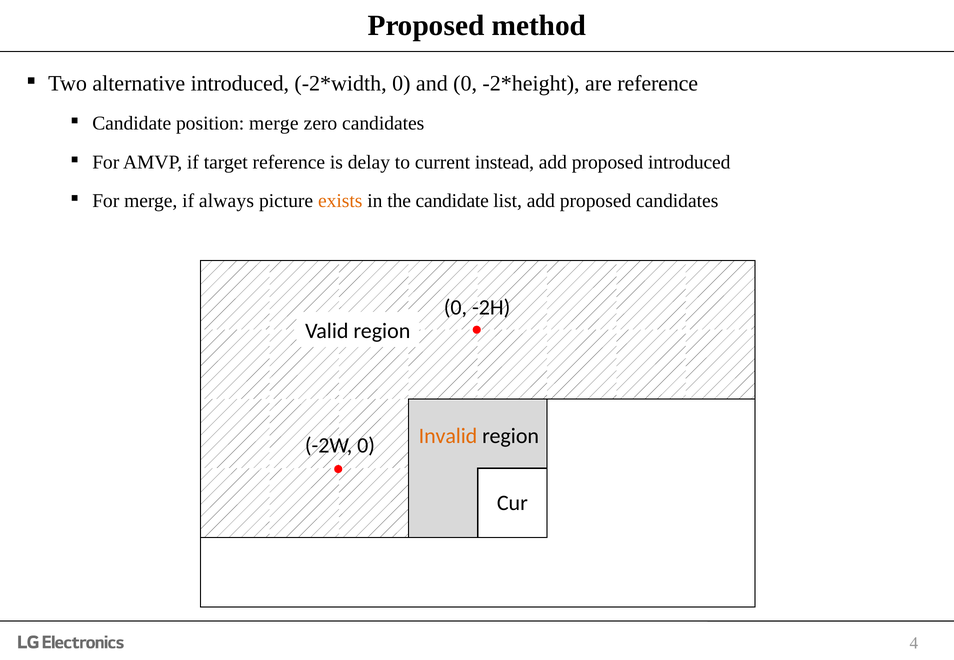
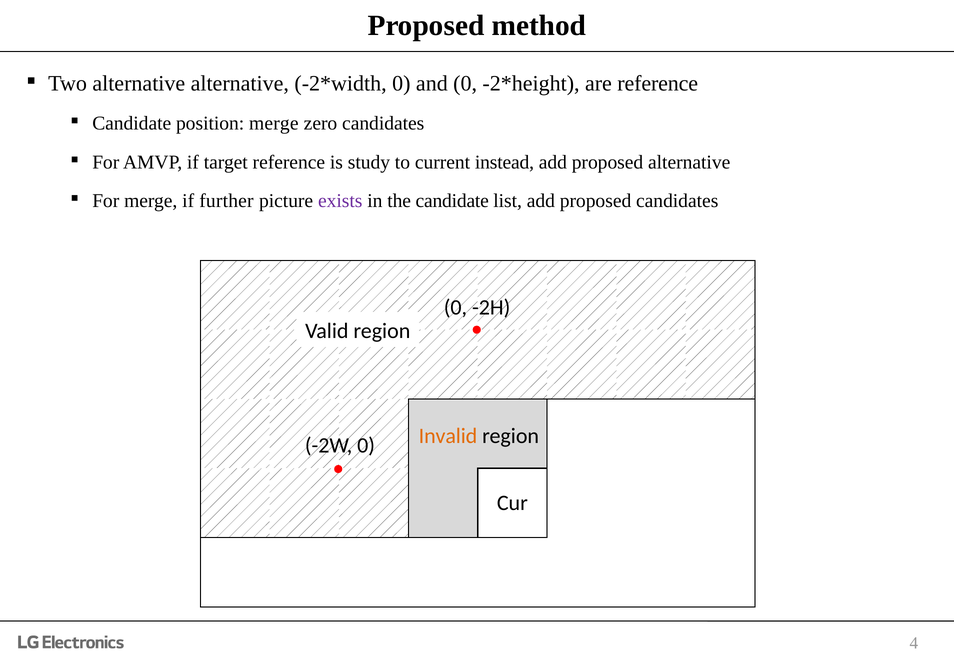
alternative introduced: introduced -> alternative (240, 84)
delay: delay -> study (369, 162)
proposed introduced: introduced -> alternative (689, 162)
always: always -> further (226, 201)
exists colour: orange -> purple (340, 201)
